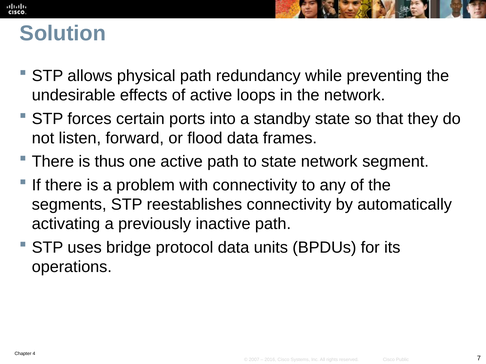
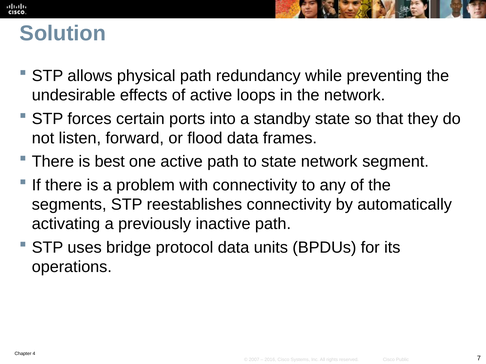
thus: thus -> best (110, 162)
